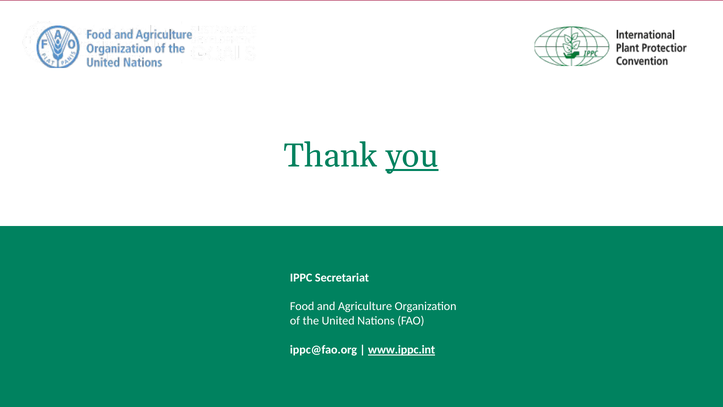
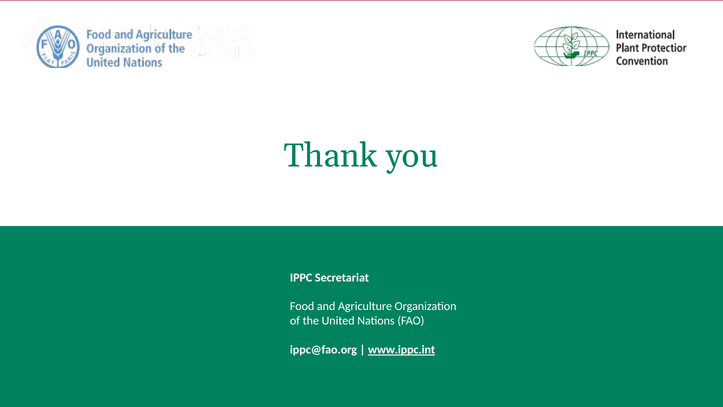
you underline: present -> none (412, 155)
